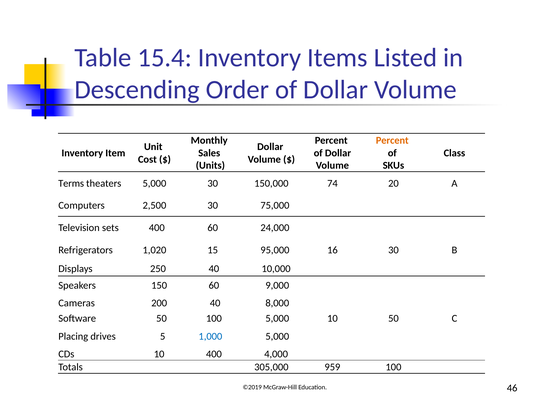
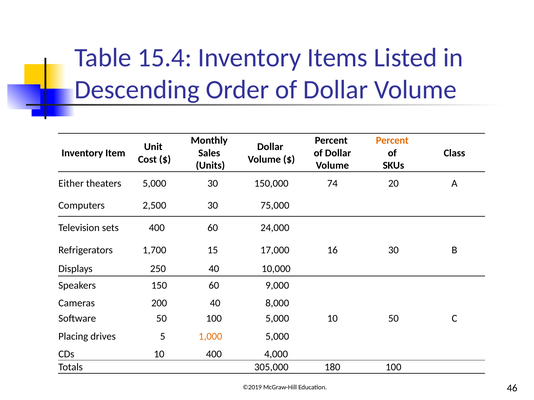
Terms: Terms -> Either (71, 183)
1,020: 1,020 -> 1,700 (154, 250)
95,000: 95,000 -> 17,000 (275, 250)
1,000 colour: blue -> orange (210, 337)
959: 959 -> 180 (332, 368)
